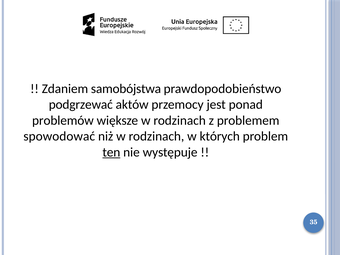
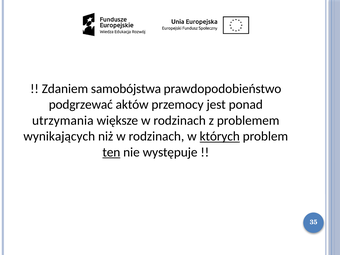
problemów: problemów -> utrzymania (63, 120)
spowodować: spowodować -> wynikających (59, 136)
których underline: none -> present (220, 136)
